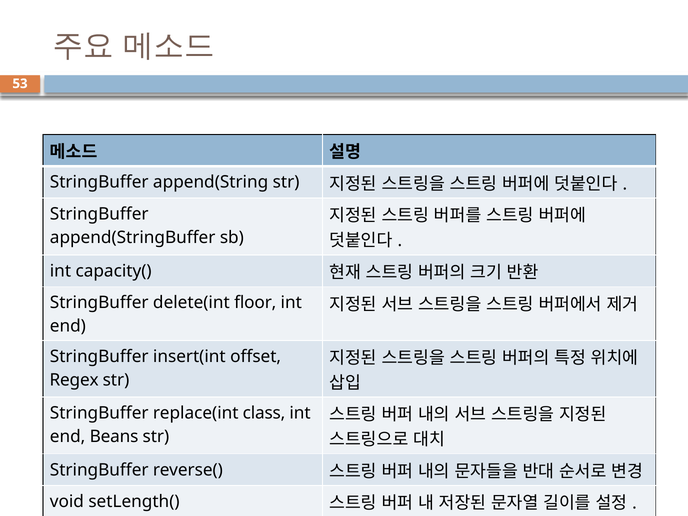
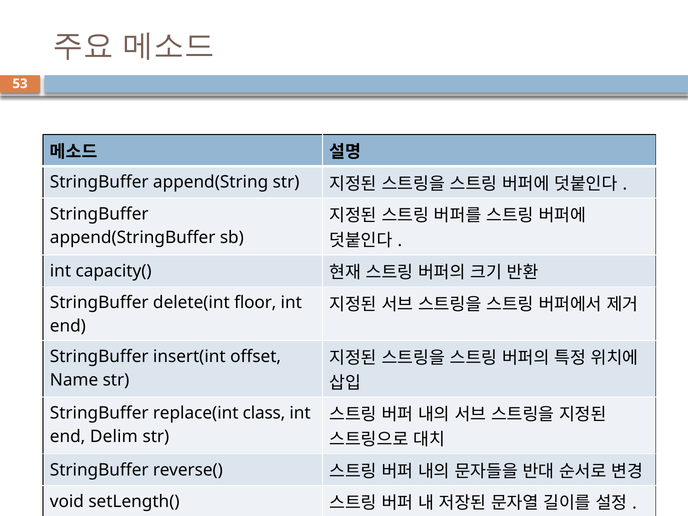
Regex: Regex -> Name (74, 380)
Beans: Beans -> Delim (114, 437)
